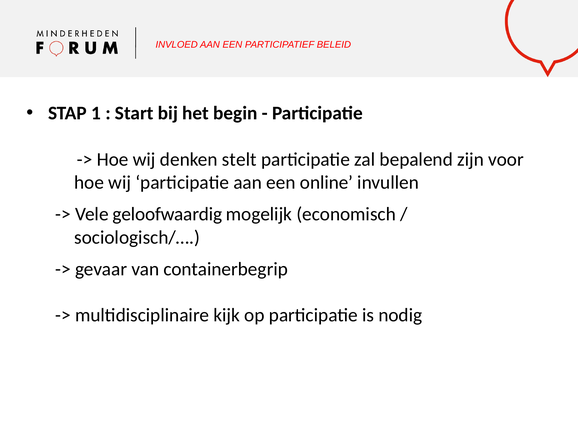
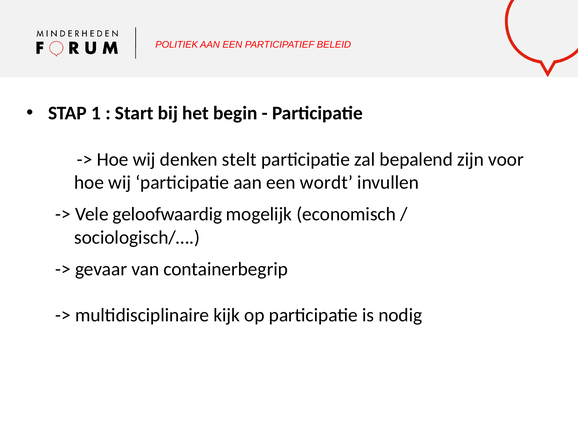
INVLOED: INVLOED -> POLITIEK (177, 45)
online: online -> wordt (326, 183)
